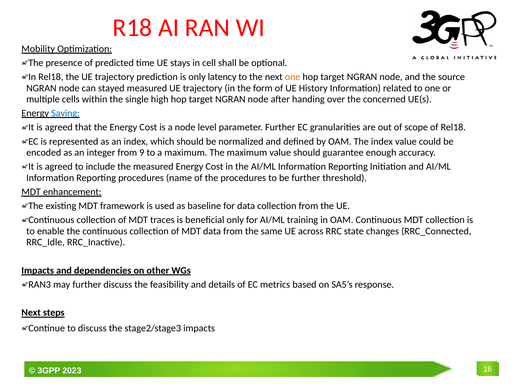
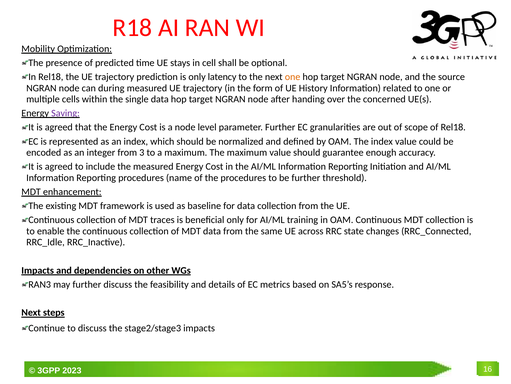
stayed: stayed -> during (111, 88)
single high: high -> data (160, 99)
Saving colour: blue -> purple (65, 113)
9: 9 -> 3 (142, 152)
